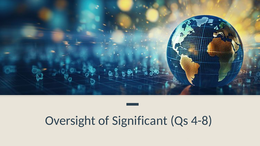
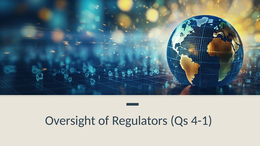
Significant: Significant -> Regulators (140, 121)
4-8: 4-8 -> 4-1 (202, 121)
